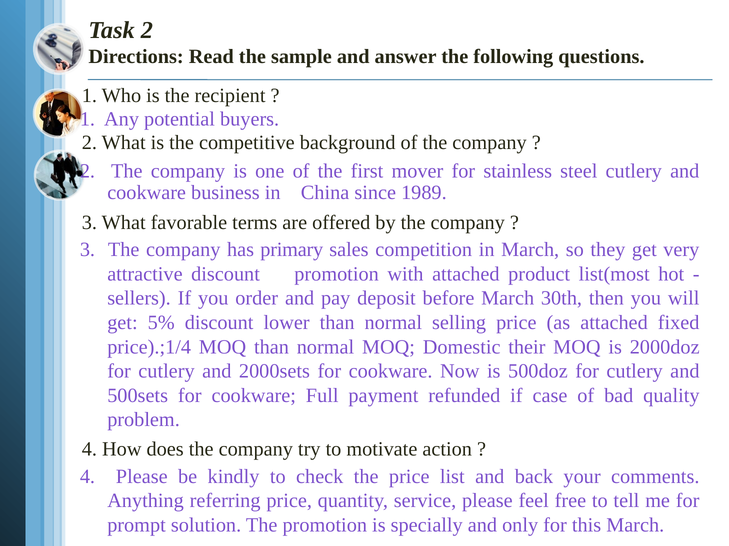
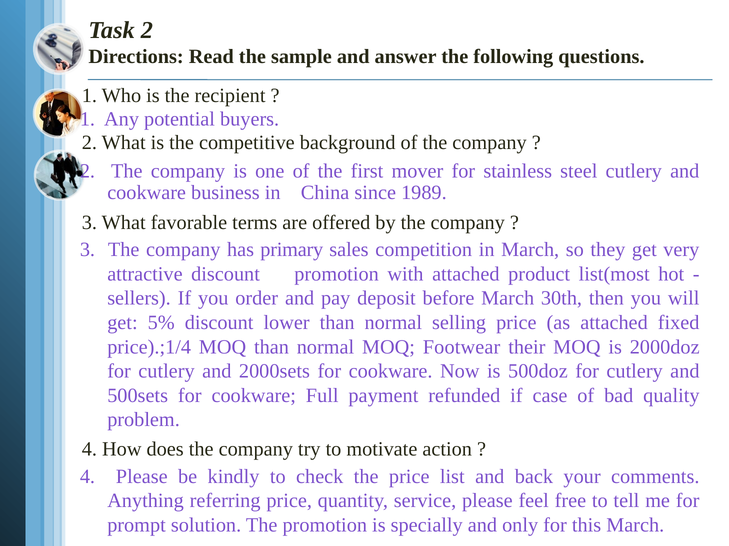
Domestic: Domestic -> Footwear (462, 347)
